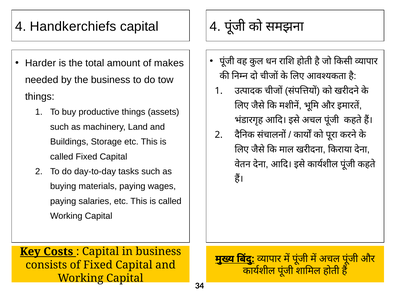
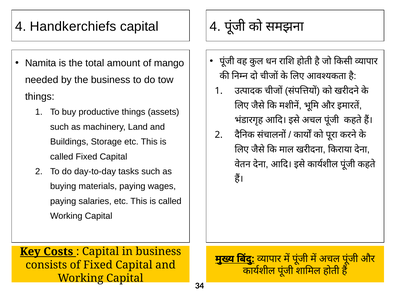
Harder: Harder -> Namita (41, 63)
makes: makes -> mango (169, 63)
